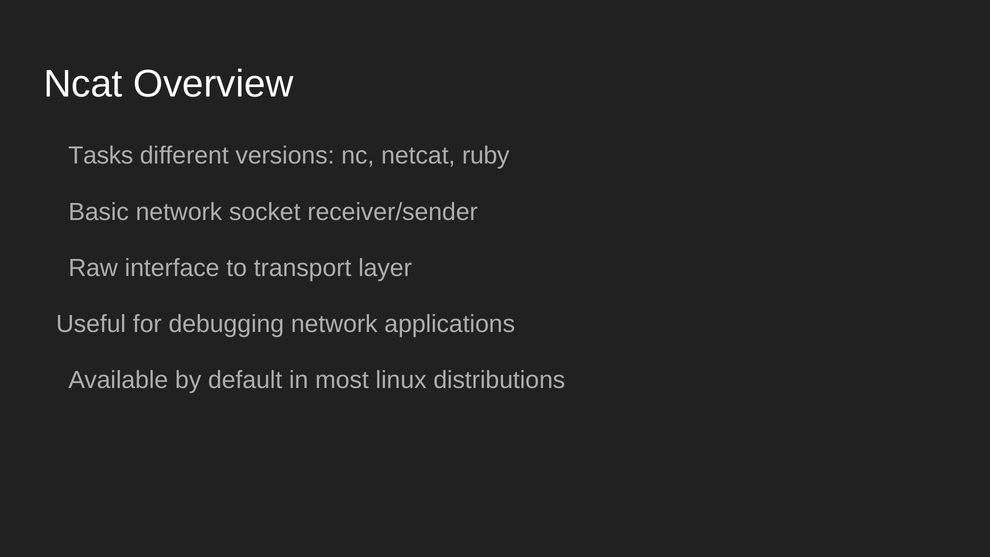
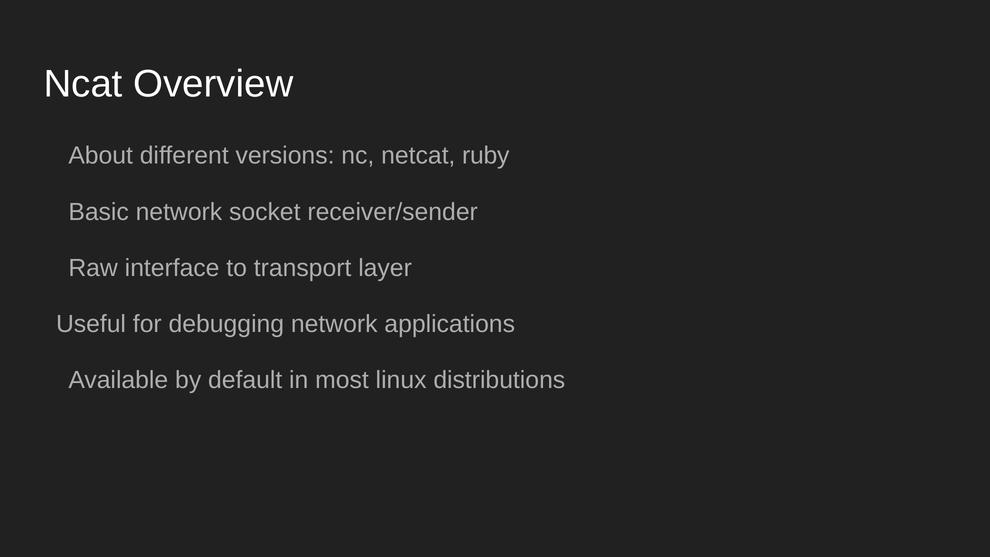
Tasks: Tasks -> About (101, 156)
